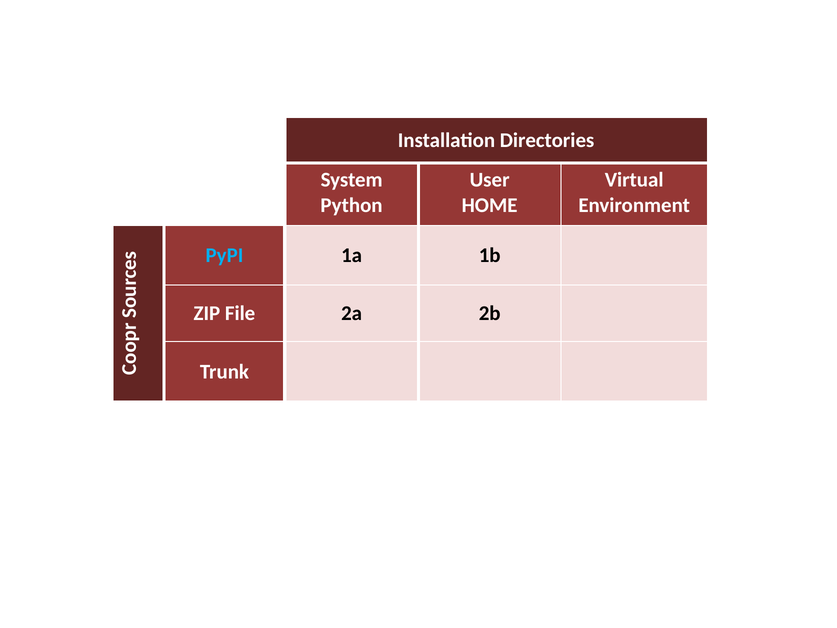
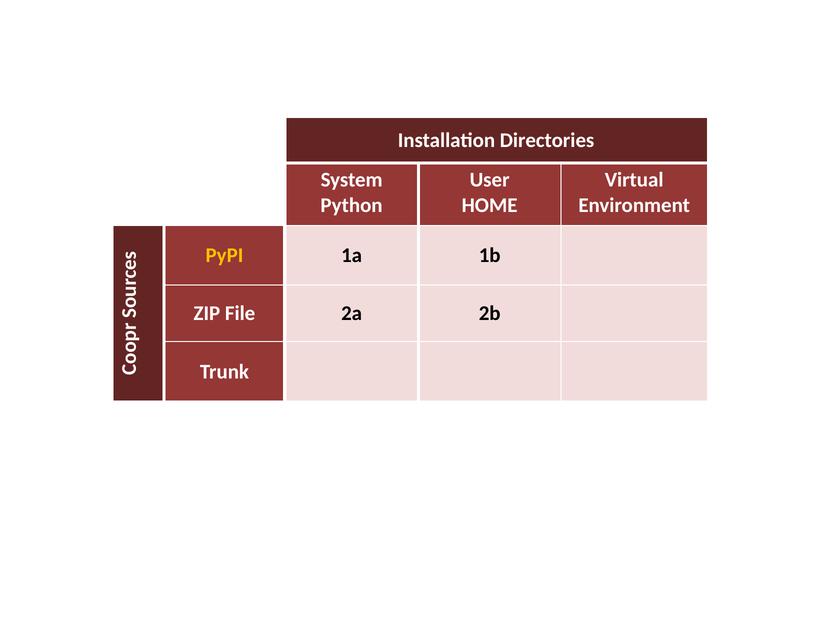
PyPI colour: light blue -> yellow (224, 255)
